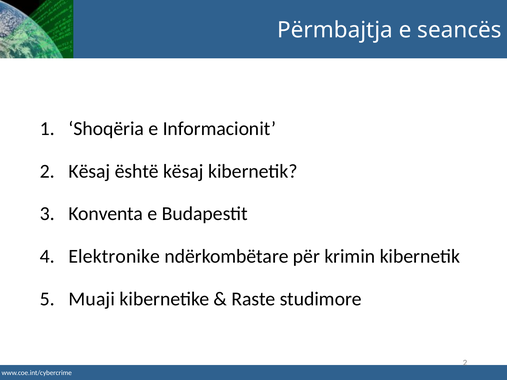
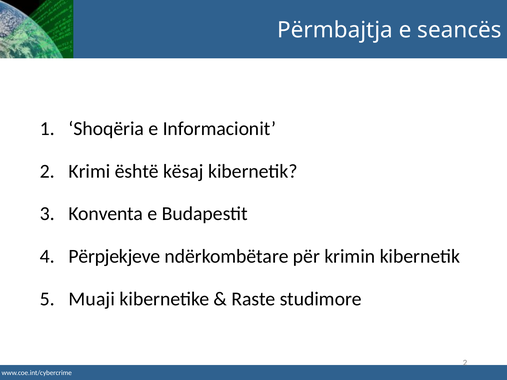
2 Kësaj: Kësaj -> Krimi (89, 171)
Elektronike: Elektronike -> Përpjekjeve (114, 256)
